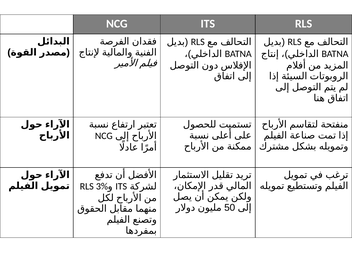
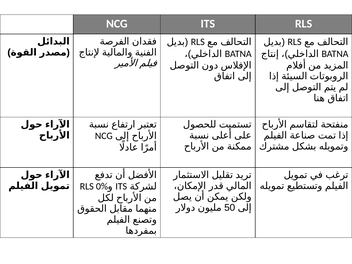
3%: 3% -> 0% (102, 186)
